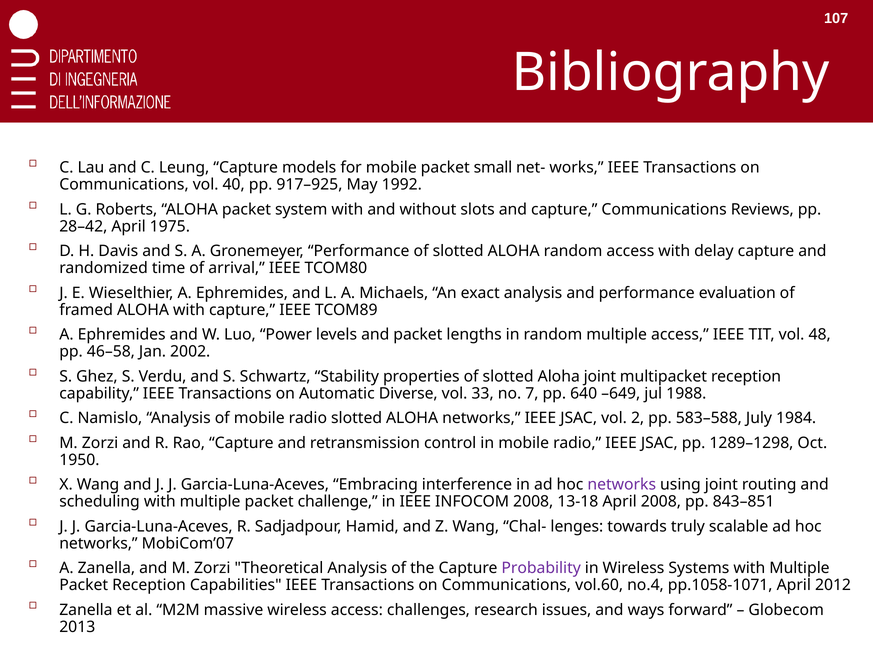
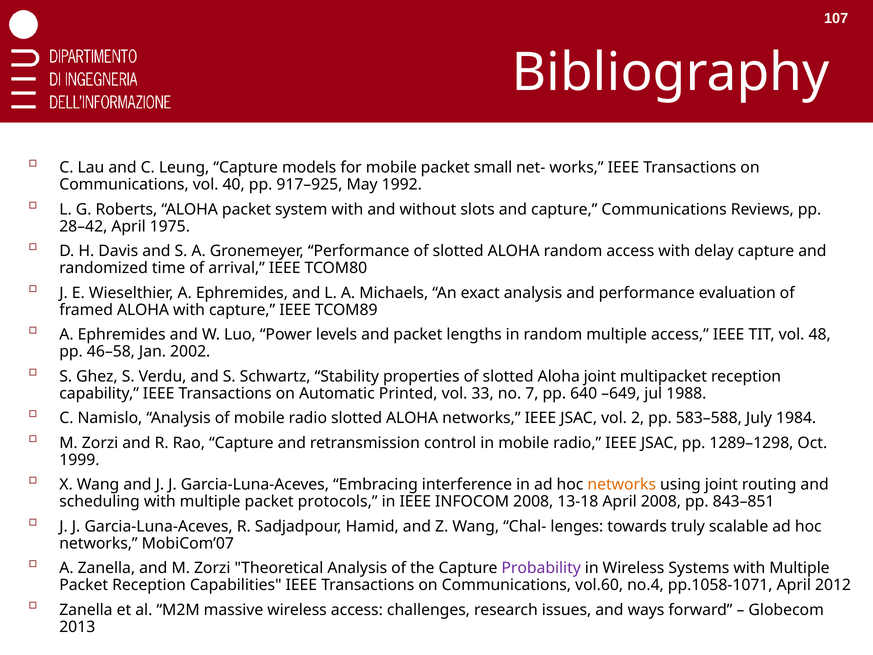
Diverse: Diverse -> Printed (408, 393)
1950: 1950 -> 1999 (79, 460)
networks colour: purple -> orange (622, 484)
challenge: challenge -> protocols (338, 501)
